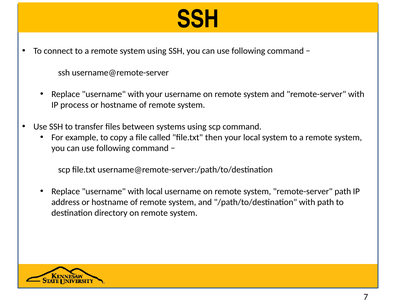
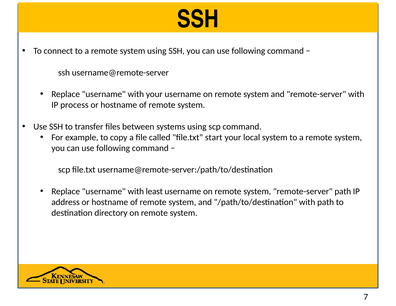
then: then -> start (214, 137)
with local: local -> least (154, 191)
